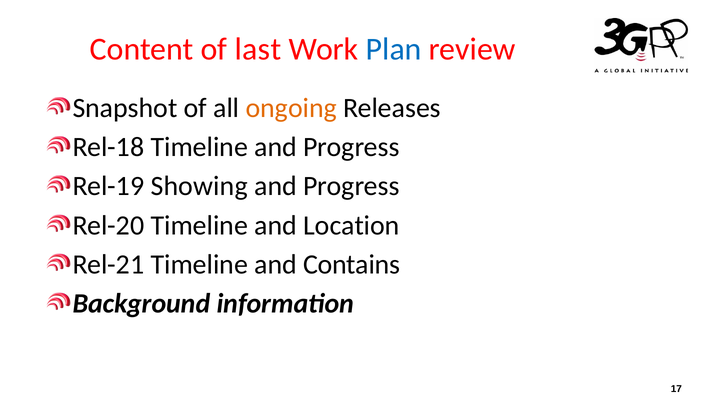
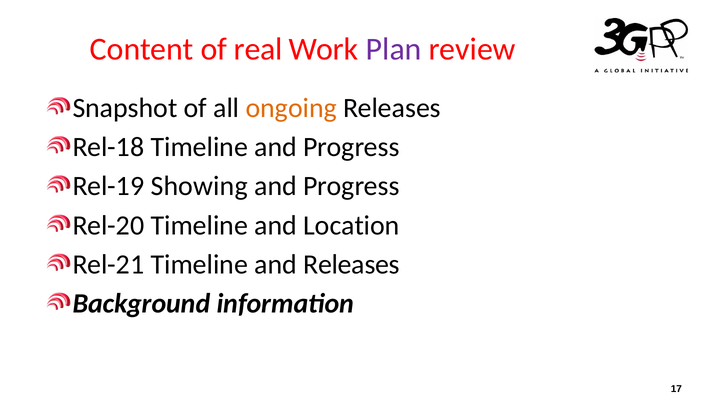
last: last -> real (258, 49)
Plan colour: blue -> purple (394, 49)
and Contains: Contains -> Releases (351, 264)
